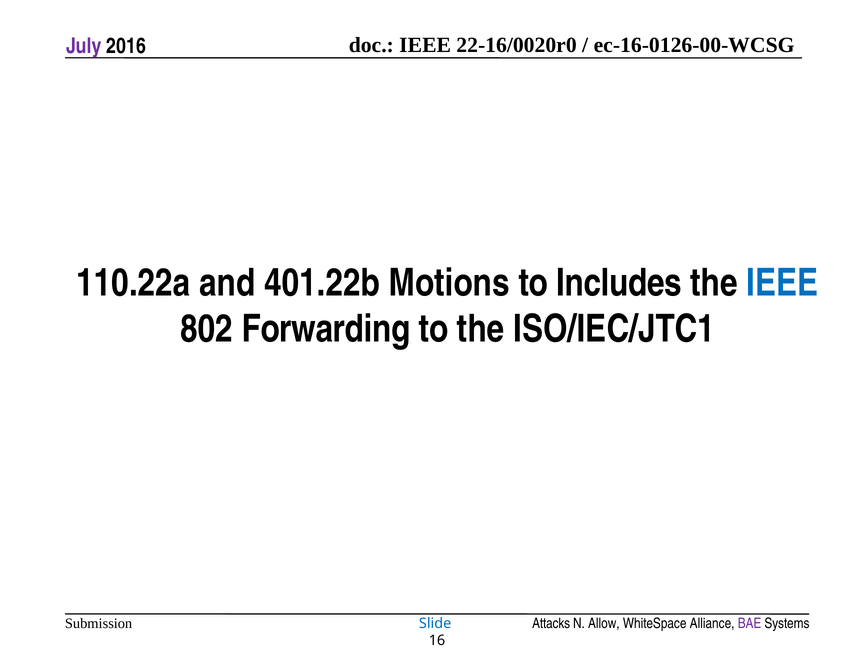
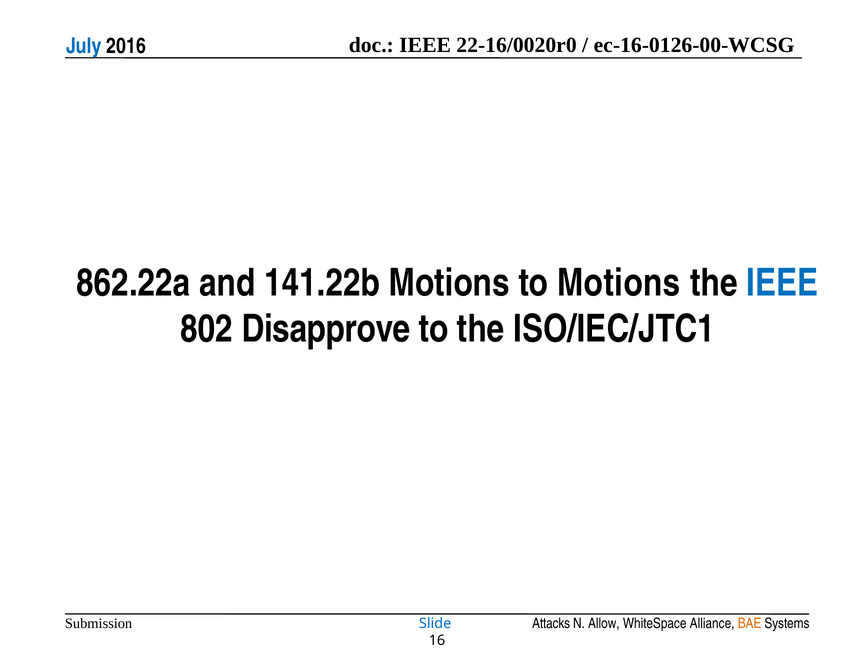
July colour: purple -> blue (84, 46)
110.22a: 110.22a -> 862.22a (133, 283)
401.22b: 401.22b -> 141.22b (322, 283)
to Includes: Includes -> Motions (619, 283)
Forwarding: Forwarding -> Disapprove (326, 329)
BAE colour: purple -> orange (750, 624)
